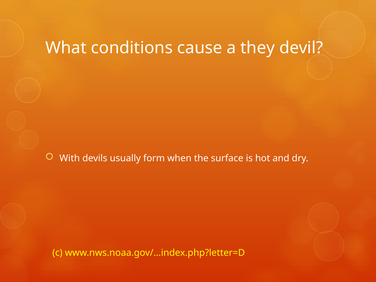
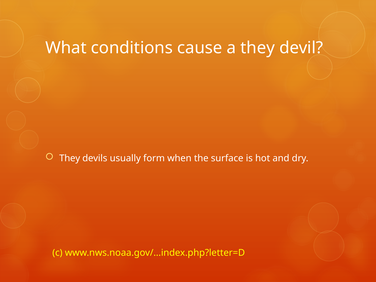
With: With -> They (70, 158)
